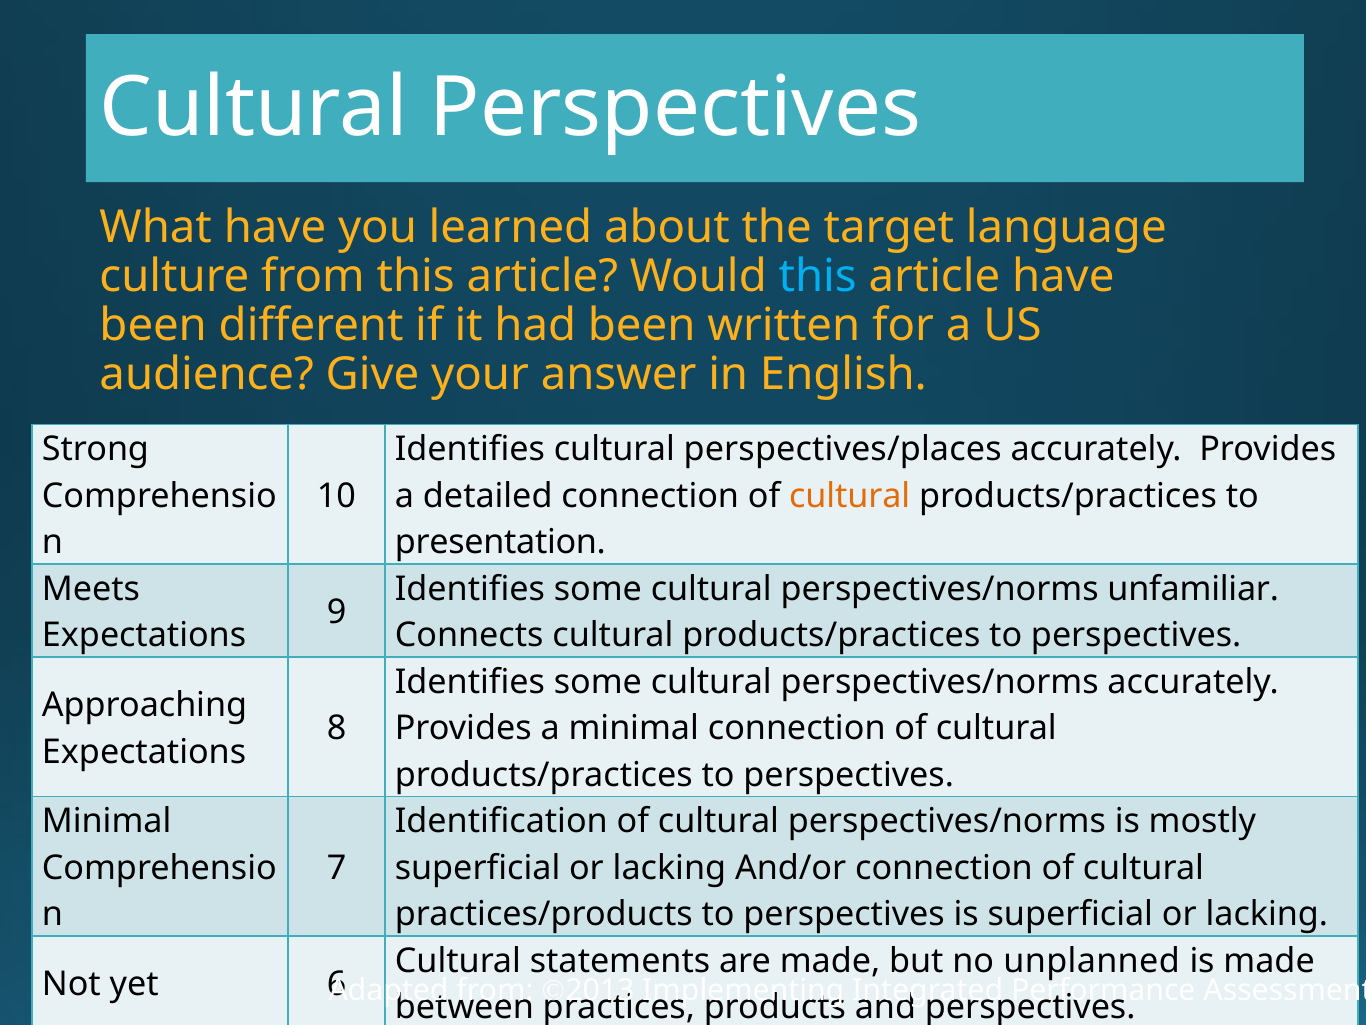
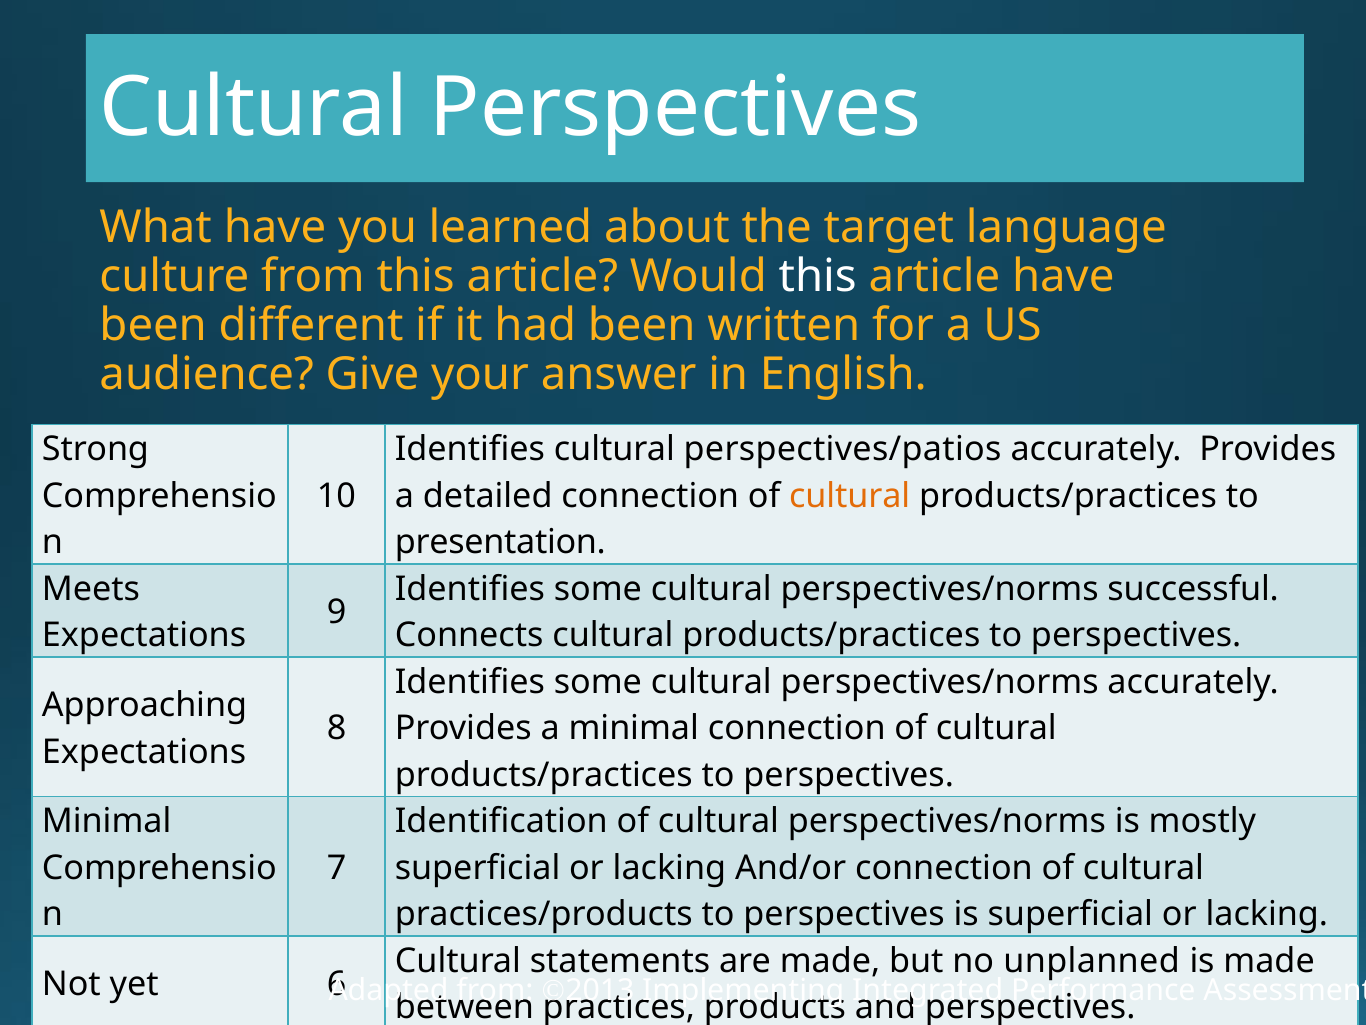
this colour: light blue -> white (818, 276)
perspectives/places: perspectives/places -> perspectives/patios (843, 449)
unfamiliar: unfamiliar -> successful (1193, 589)
